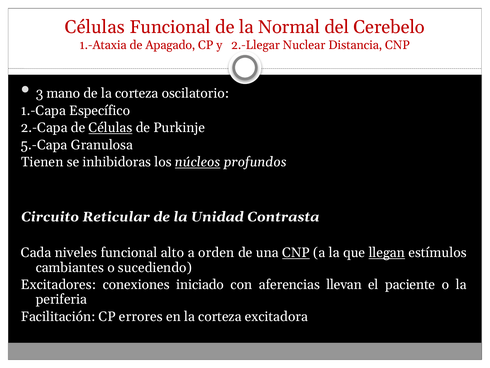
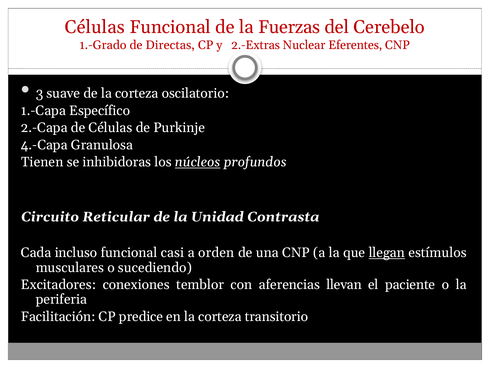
Normal: Normal -> Fuerzas (289, 27)
1.-Ataxia: 1.-Ataxia -> 1.-Grado (103, 45)
Apagado: Apagado -> Directas (170, 45)
2.-Llegar: 2.-Llegar -> 2.-Extras (256, 45)
Distancia: Distancia -> Eferentes (355, 45)
mano: mano -> suave (63, 93)
Células underline: present -> none (110, 128)
5.-Capa: 5.-Capa -> 4.-Capa (44, 145)
niveles: niveles -> incluso (76, 252)
alto: alto -> casi (172, 252)
CNP underline: present -> none (296, 252)
cambiantes: cambiantes -> musculares (70, 267)
iniciado: iniciado -> temblor (200, 284)
errores: errores -> predice (141, 316)
excitadora: excitadora -> transitorio (276, 316)
